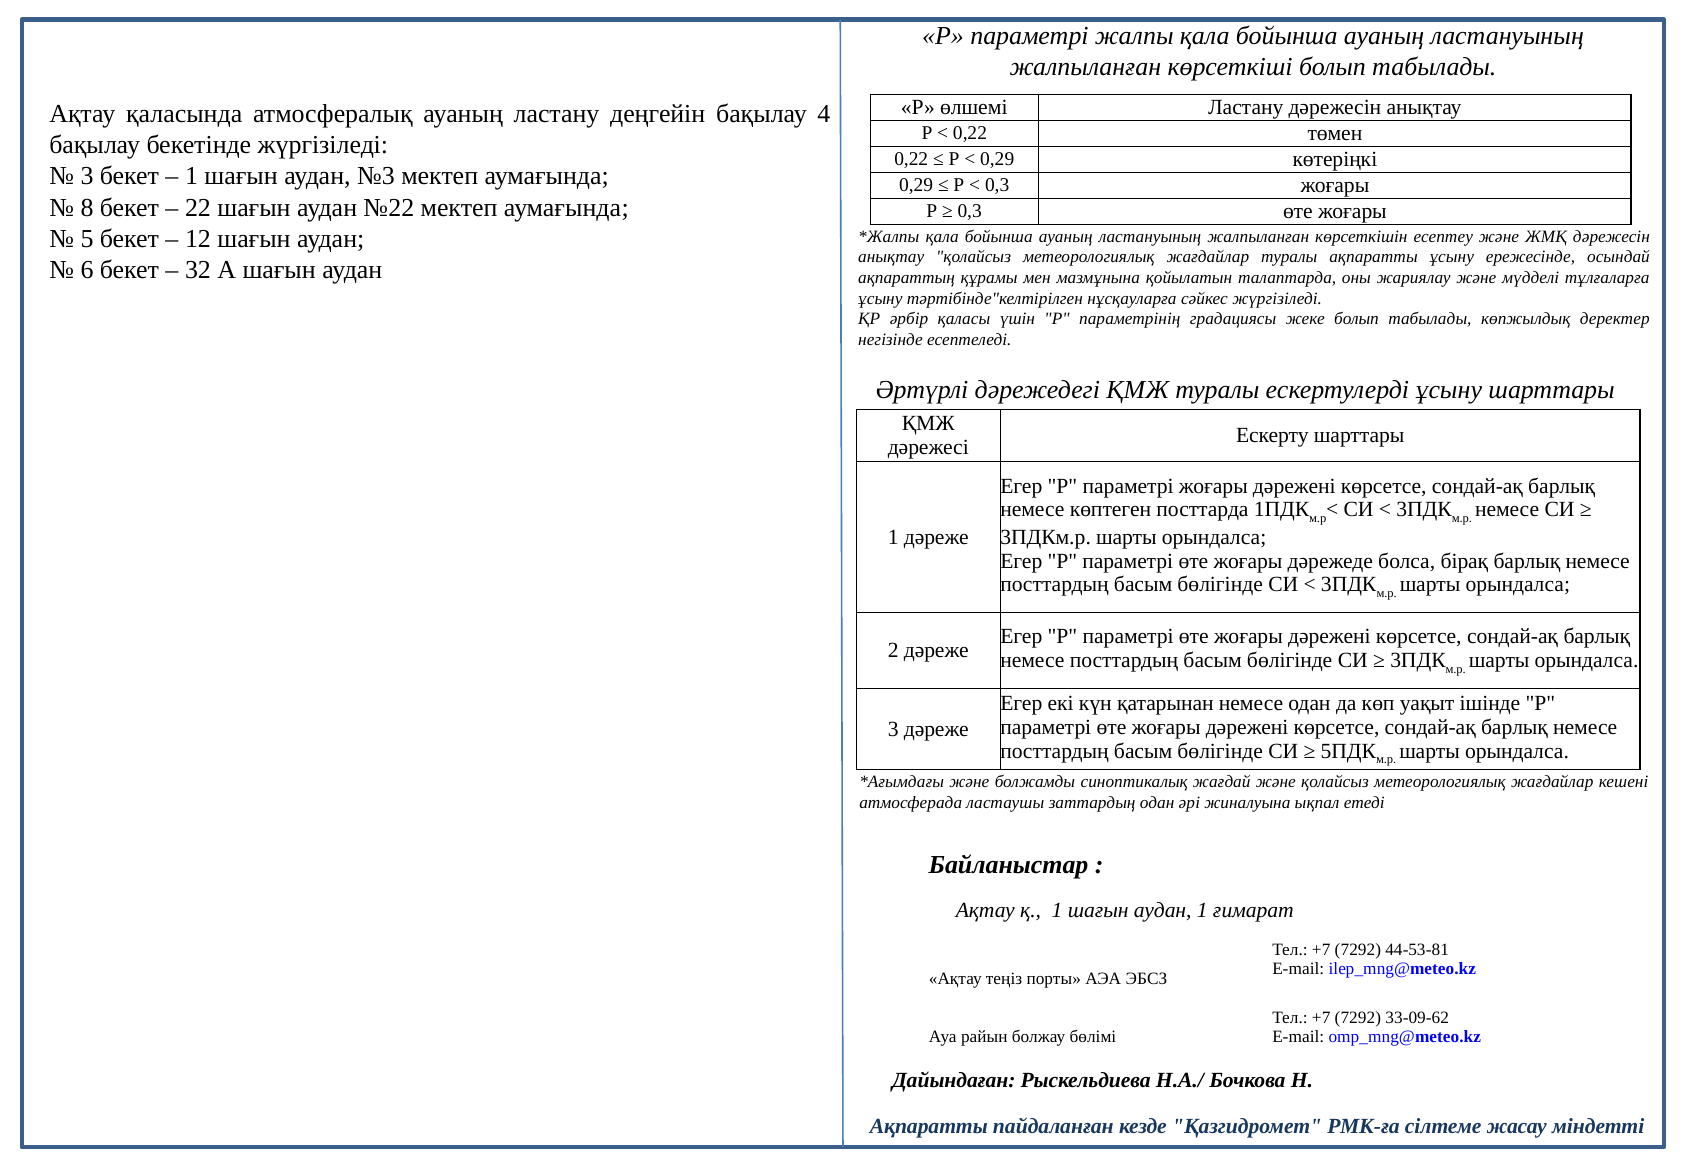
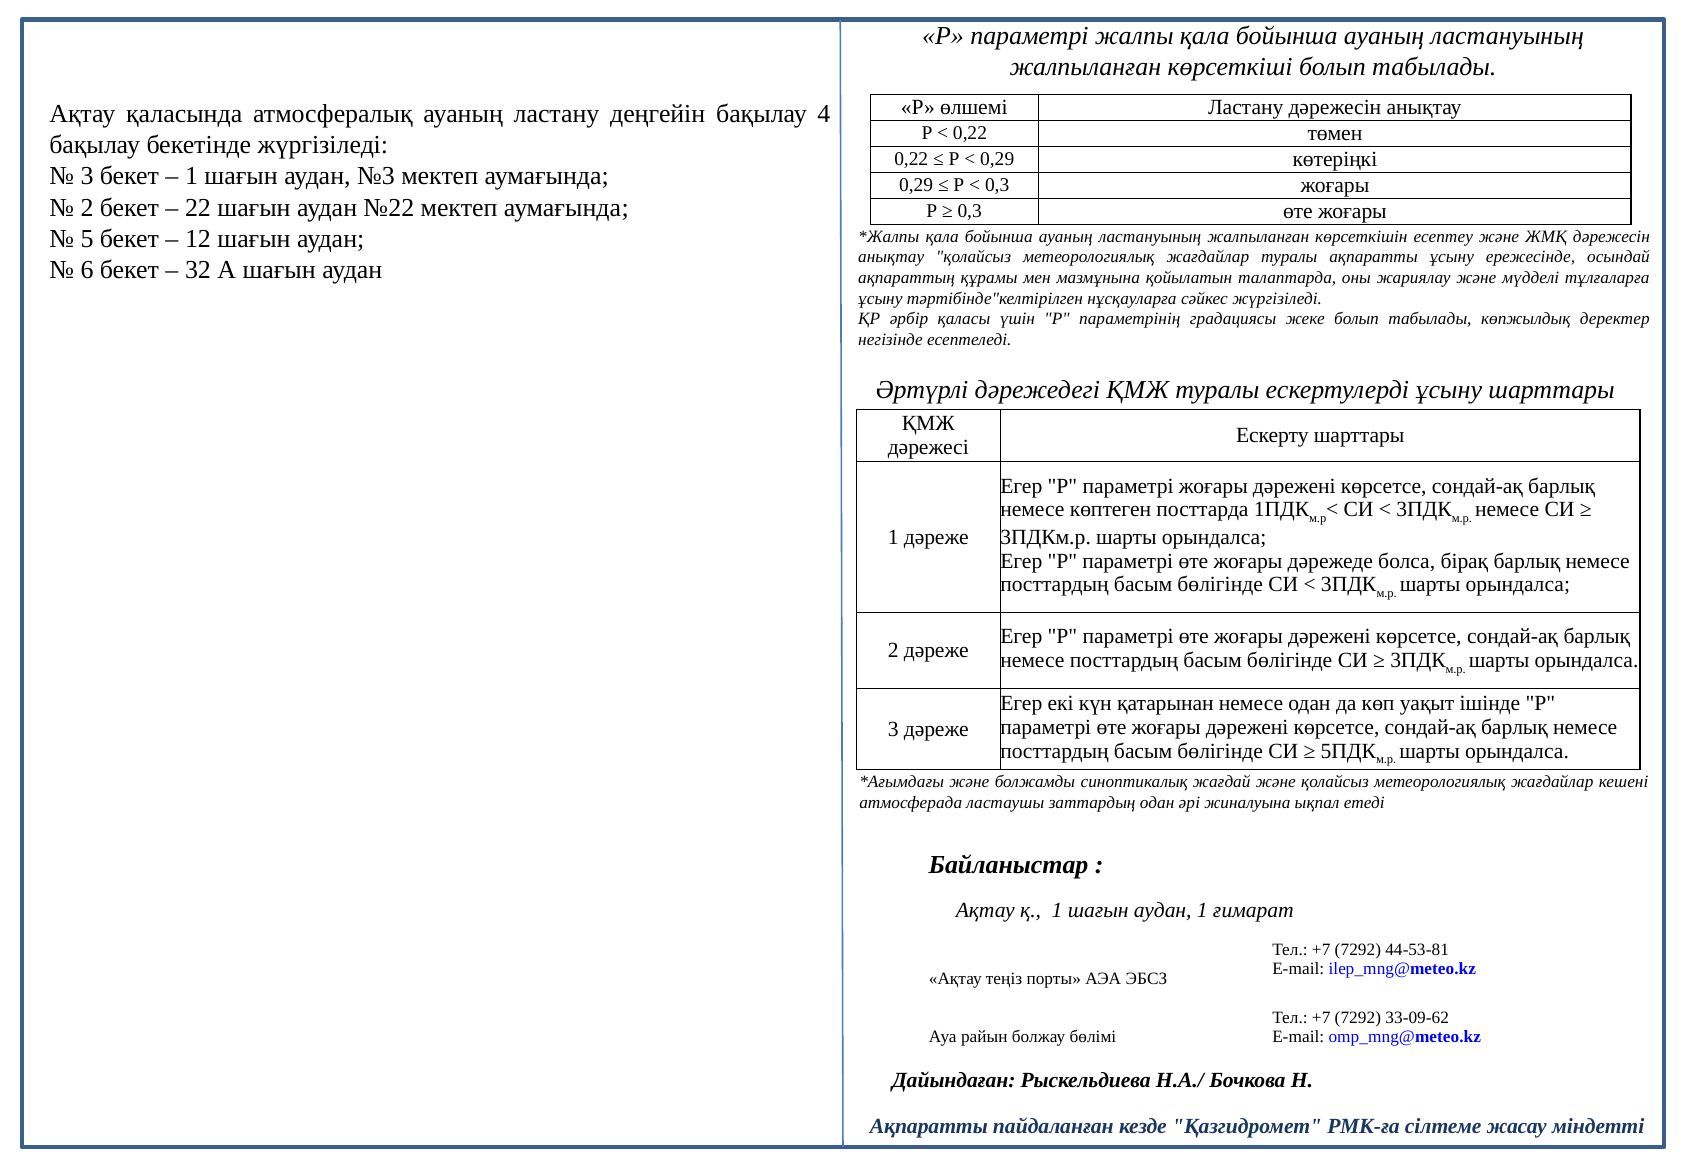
8: 8 -> 2 (87, 207)
